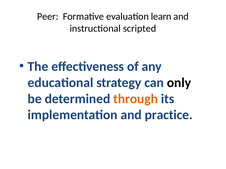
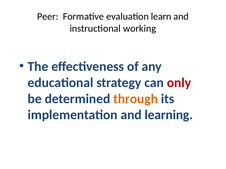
scripted: scripted -> working (140, 29)
only colour: black -> red (179, 83)
practice: practice -> learning (169, 115)
